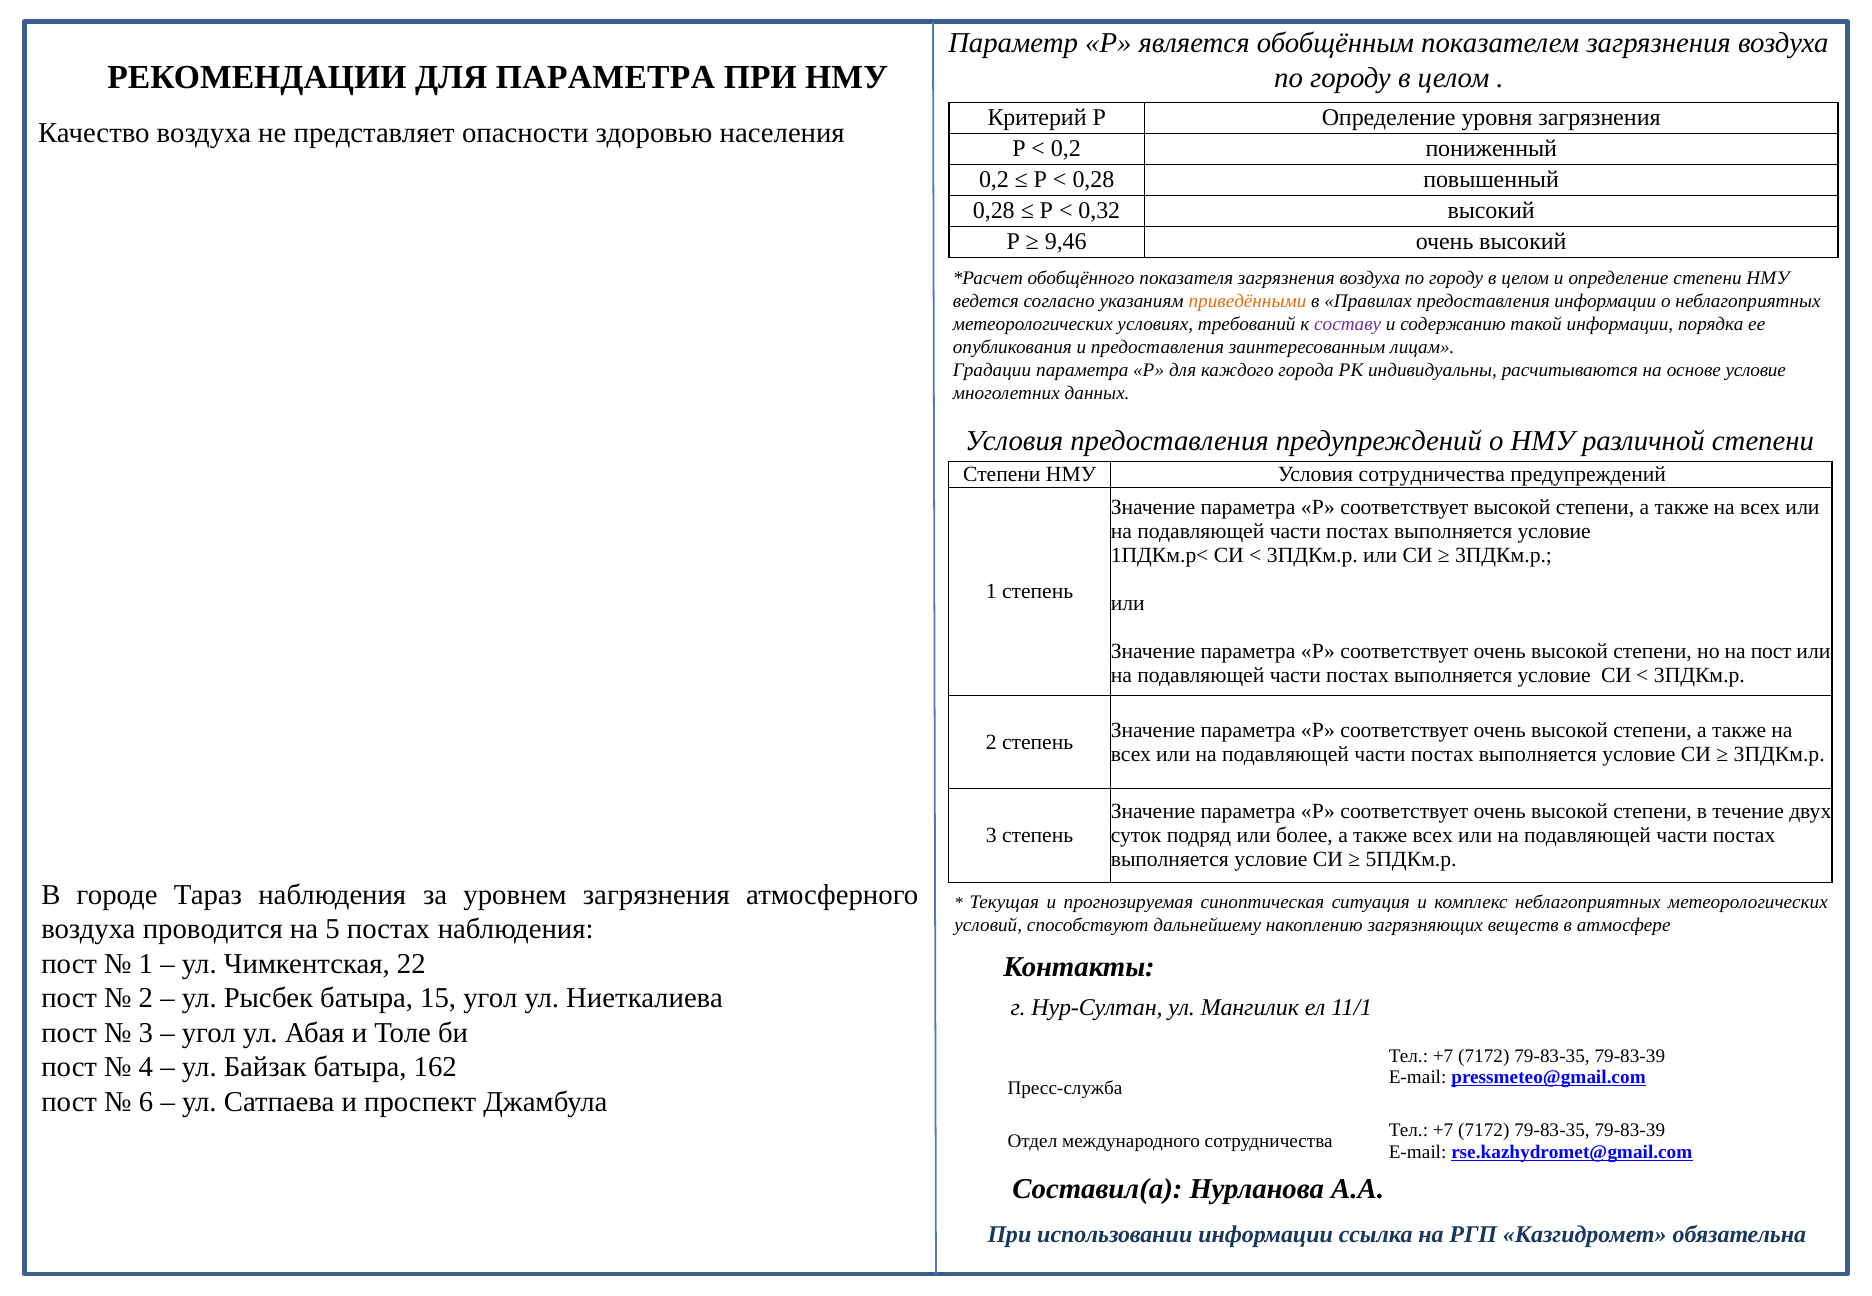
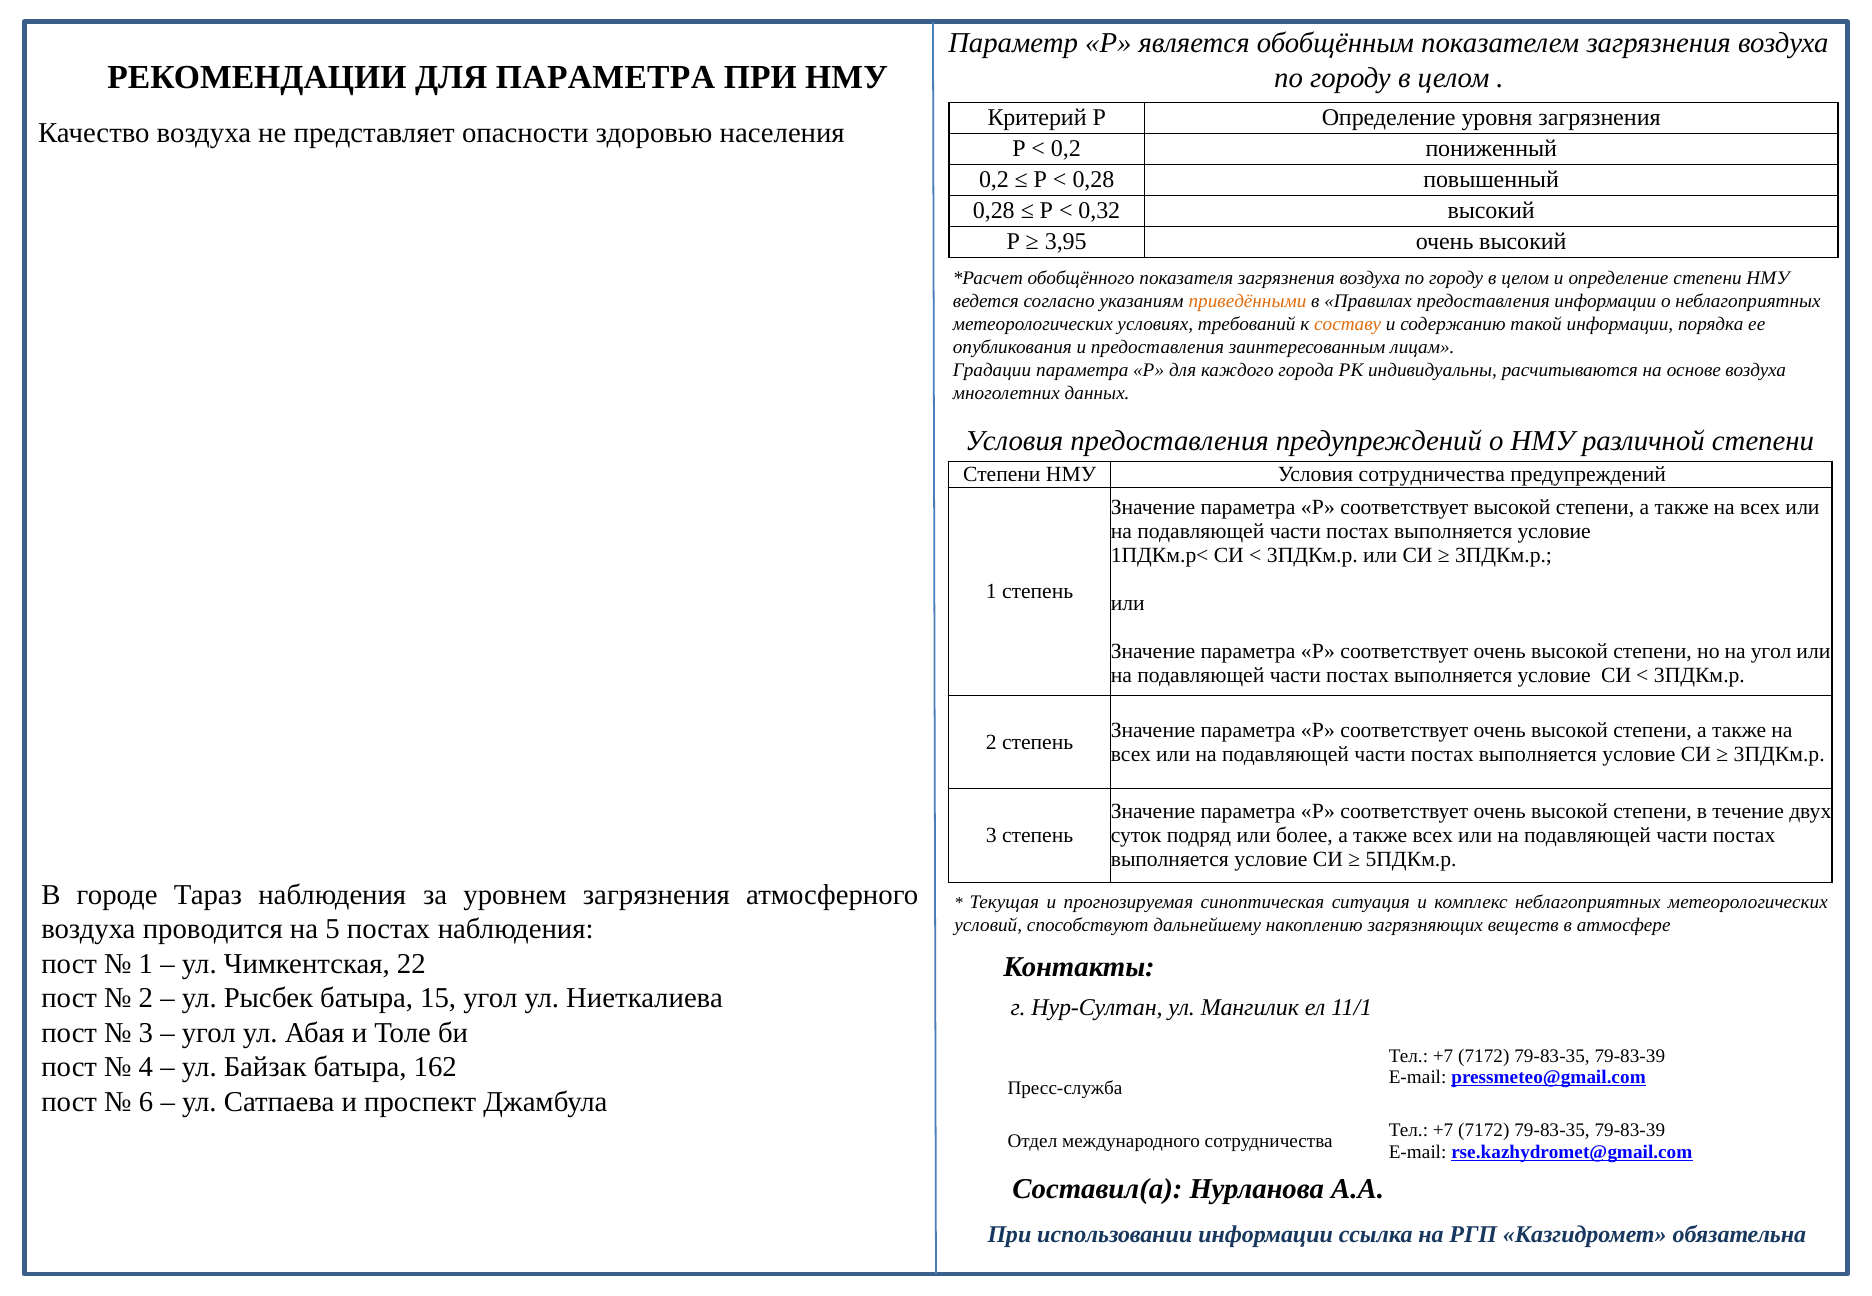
9,46: 9,46 -> 3,95 (1066, 242)
составу colour: purple -> orange (1348, 324)
основе условие: условие -> воздуха (1756, 370)
на пост: пост -> угол (1771, 651)
